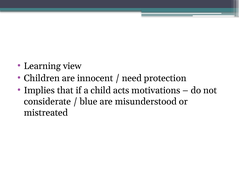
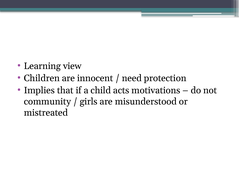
considerate: considerate -> community (47, 102)
blue: blue -> girls (89, 102)
